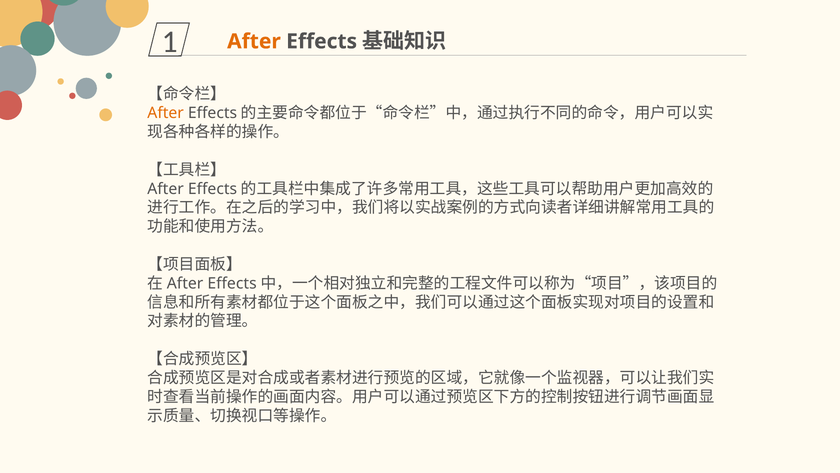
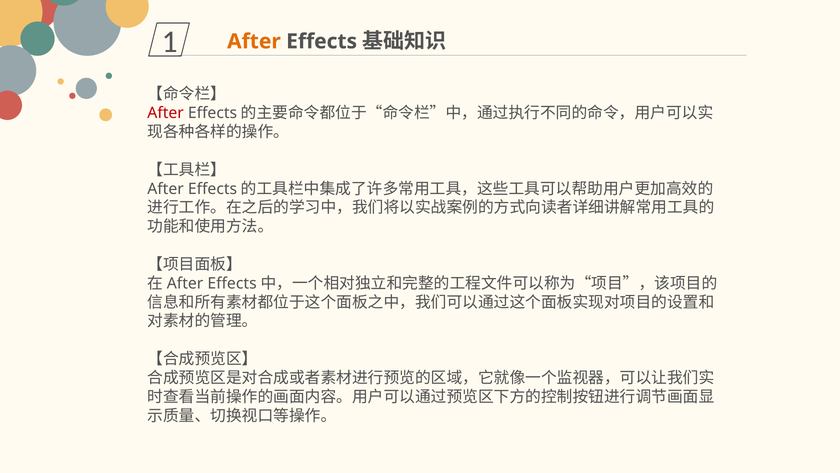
After colour: orange -> red (166, 113)
